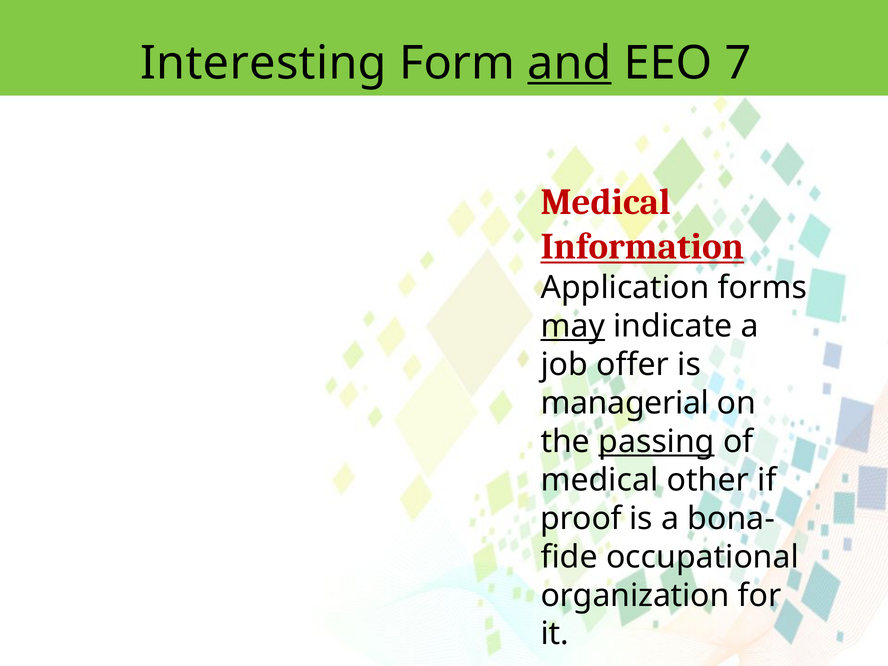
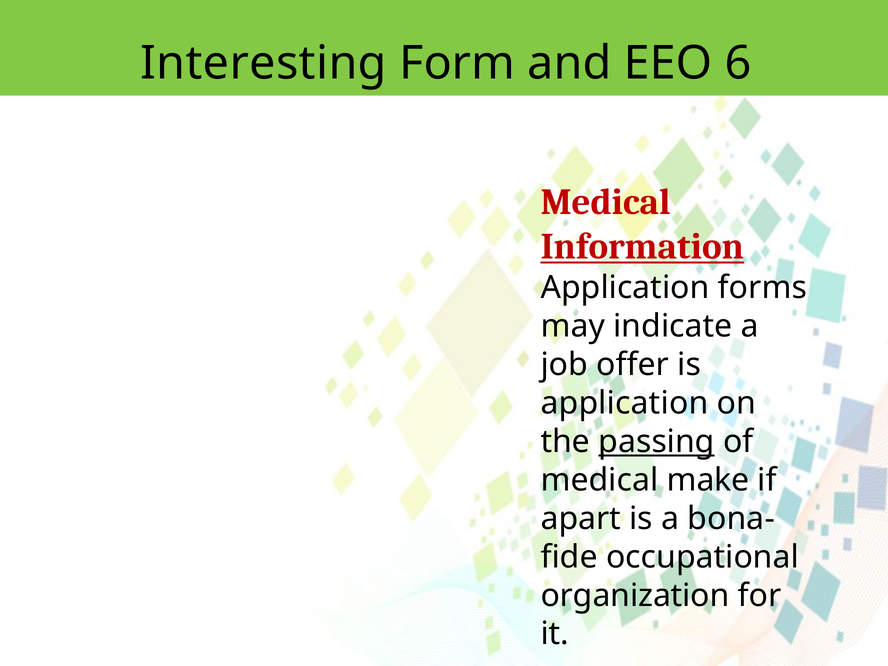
and underline: present -> none (569, 63)
7: 7 -> 6 (738, 63)
may underline: present -> none (573, 326)
managerial: managerial -> application (625, 403)
other: other -> make (708, 480)
proof: proof -> apart (581, 519)
